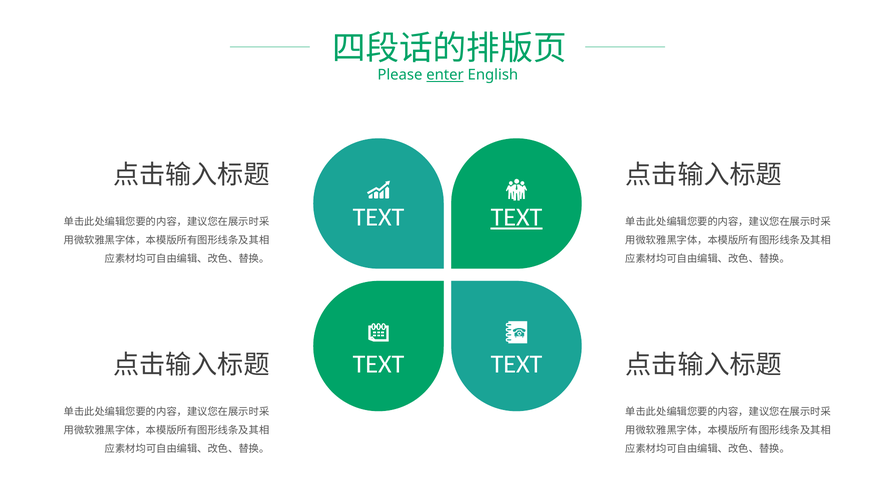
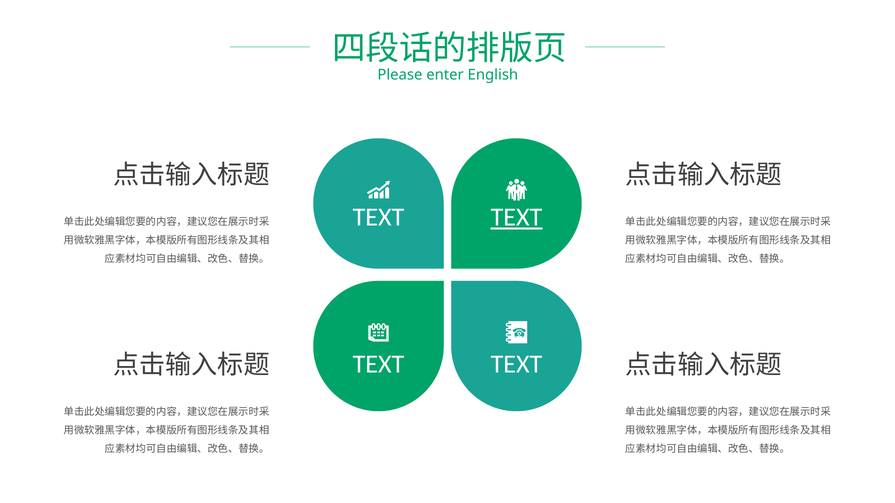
enter underline: present -> none (445, 75)
